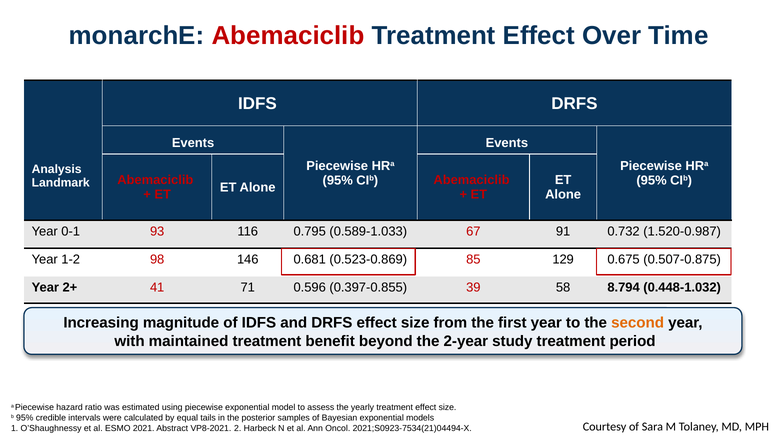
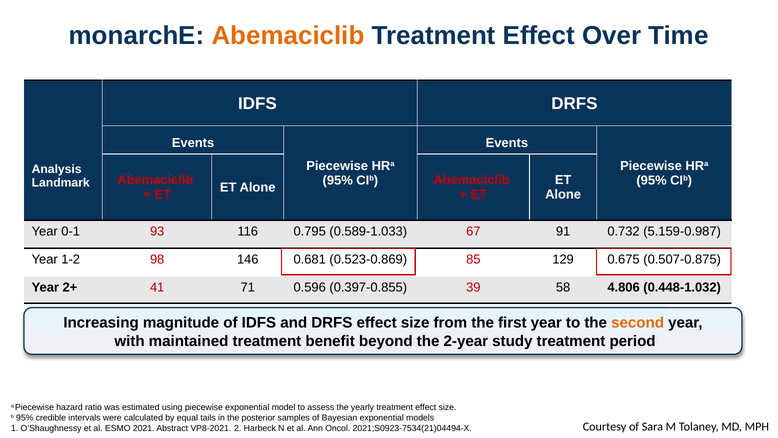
Abemaciclib colour: red -> orange (288, 36)
1.520-0.987: 1.520-0.987 -> 5.159-0.987 (682, 231)
8.794: 8.794 -> 4.806 (624, 287)
